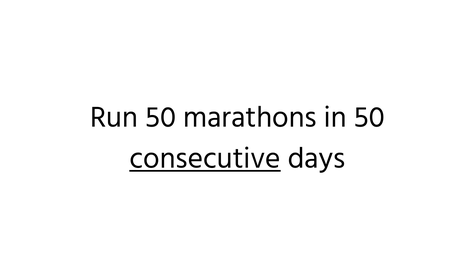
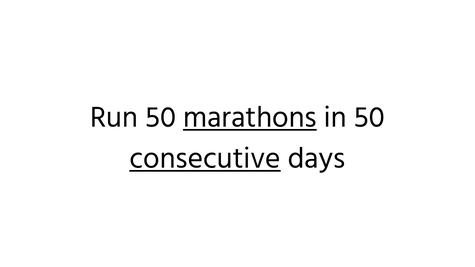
marathons underline: none -> present (250, 117)
